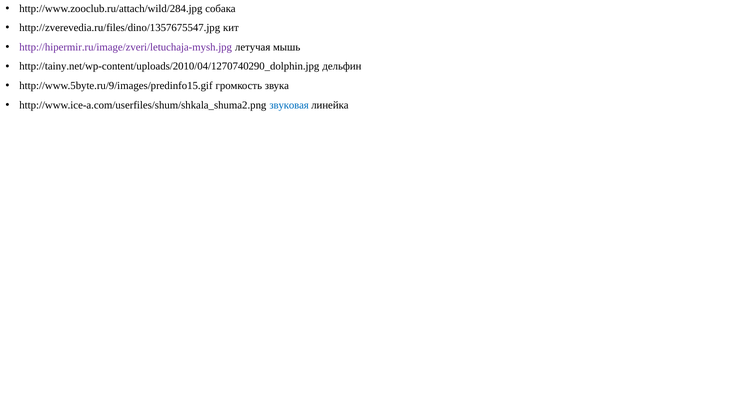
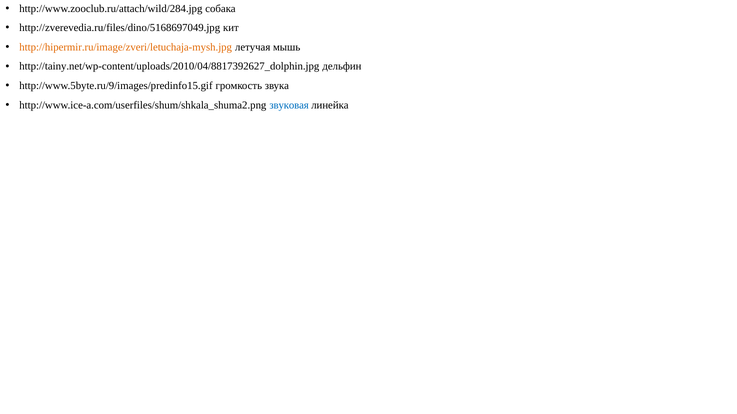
http://zverevedia.ru/files/dino/1357675547.jpg: http://zverevedia.ru/files/dino/1357675547.jpg -> http://zverevedia.ru/files/dino/5168697049.jpg (120, 28)
http://hipermir.ru/image/zveri/letuchaja-mysh.jpg colour: purple -> orange (126, 47)
http://tainy.net/wp-content/uploads/2010/04/1270740290_dolphin.jpg: http://tainy.net/wp-content/uploads/2010/04/1270740290_dolphin.jpg -> http://tainy.net/wp-content/uploads/2010/04/8817392627_dolphin.jpg (169, 67)
